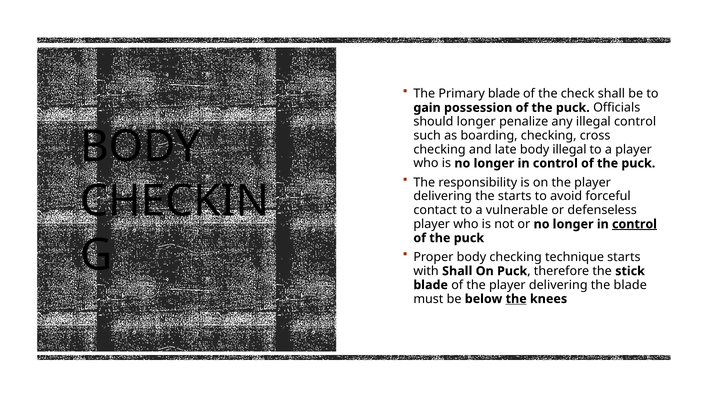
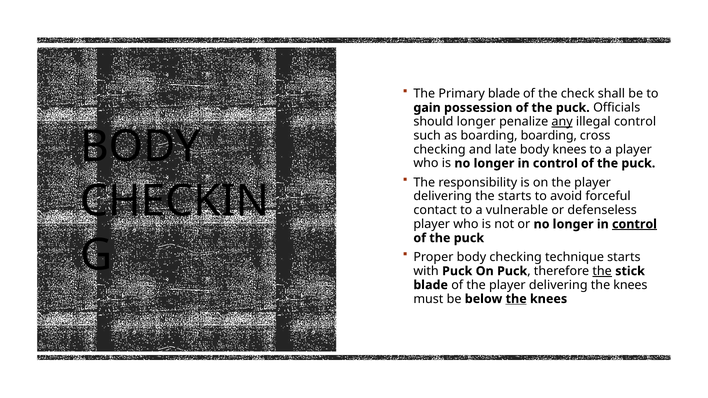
any underline: none -> present (562, 122)
boarding checking: checking -> boarding (549, 136)
body illegal: illegal -> knees (570, 149)
with Shall: Shall -> Puck (457, 271)
the underline: none -> present (602, 271)
delivering the blade: blade -> knees (630, 285)
